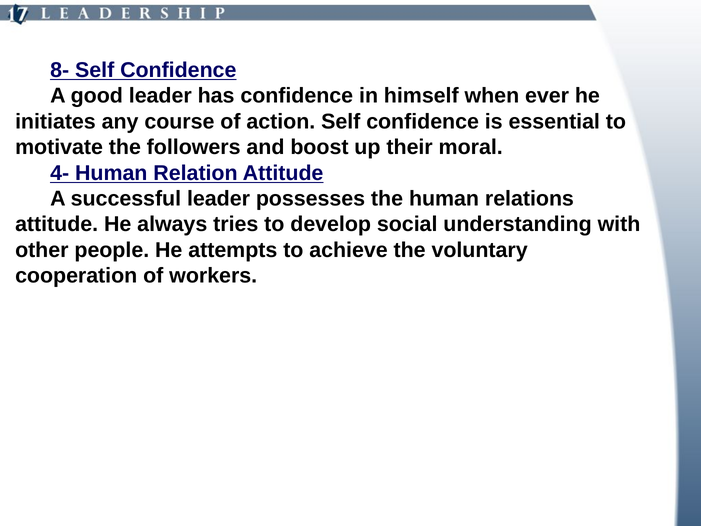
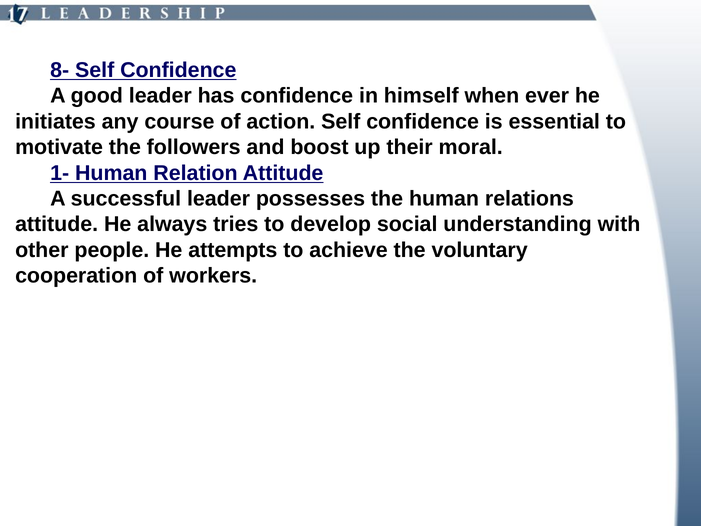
4-: 4- -> 1- (60, 173)
